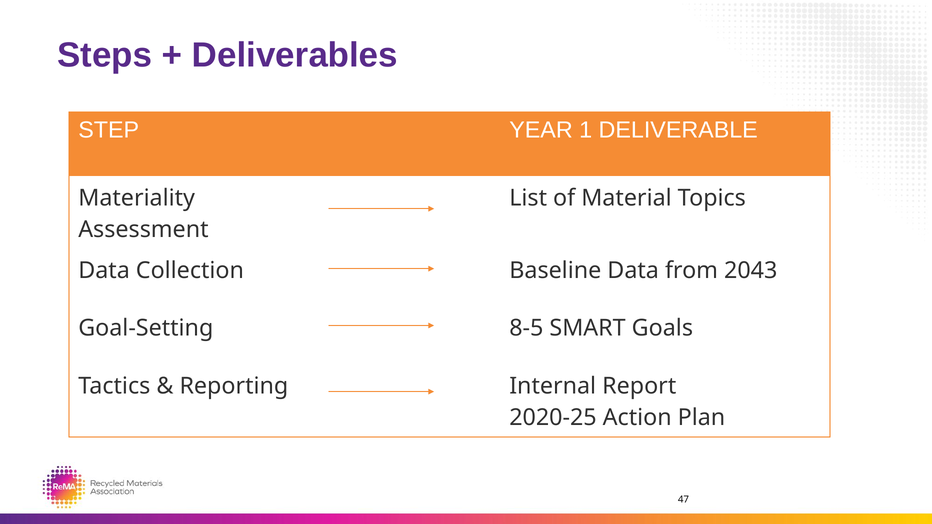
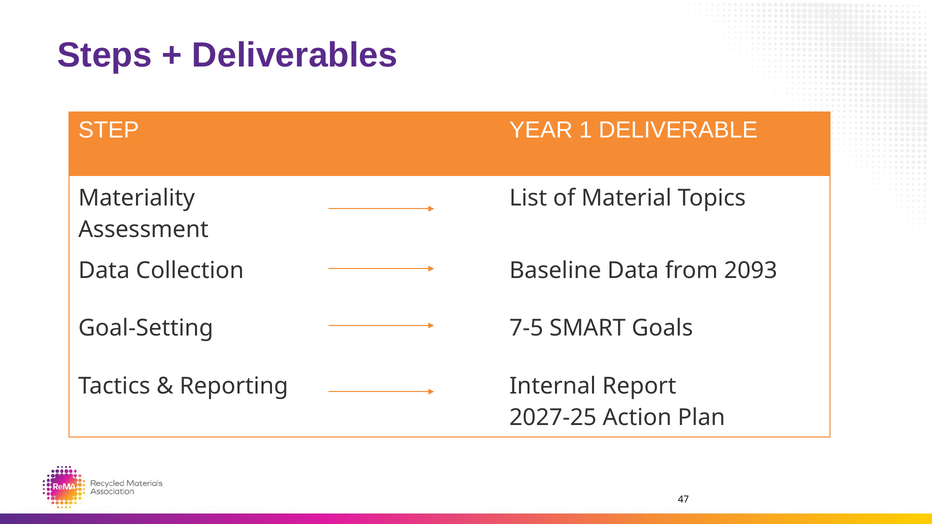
2043: 2043 -> 2093 (751, 271)
8-5: 8-5 -> 7-5 (526, 328)
2020-25: 2020-25 -> 2027-25 (553, 418)
